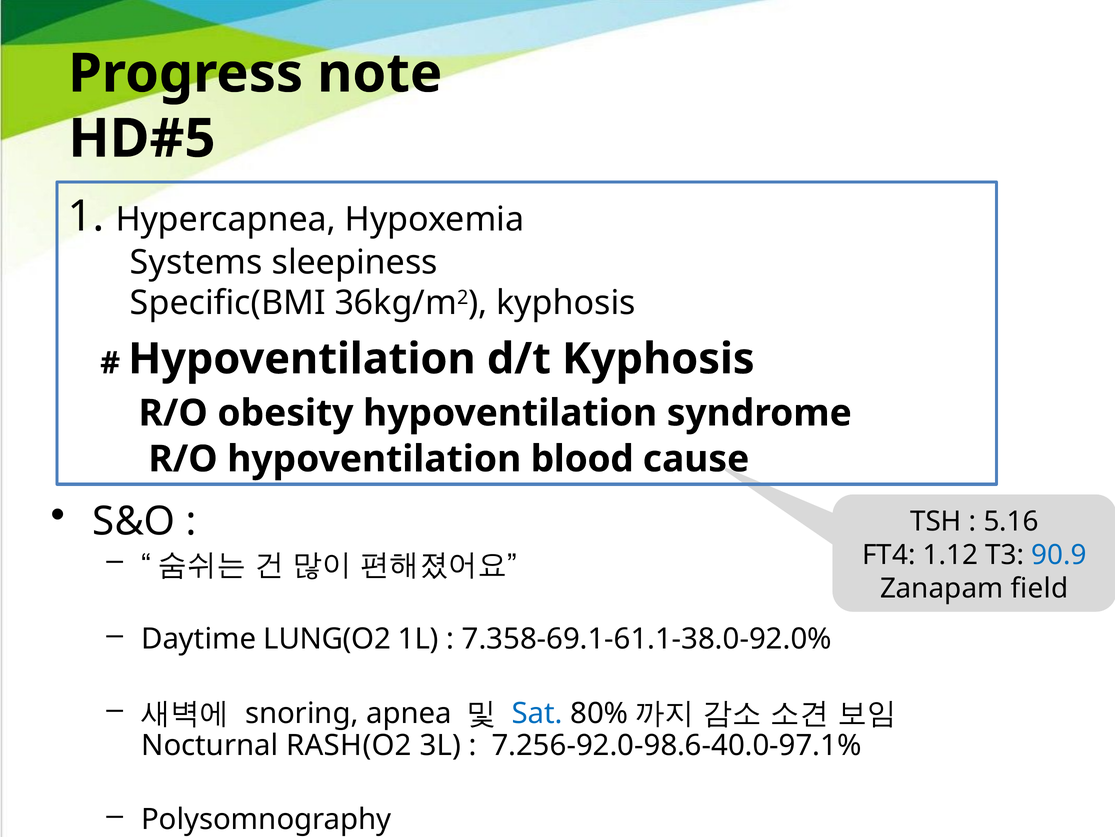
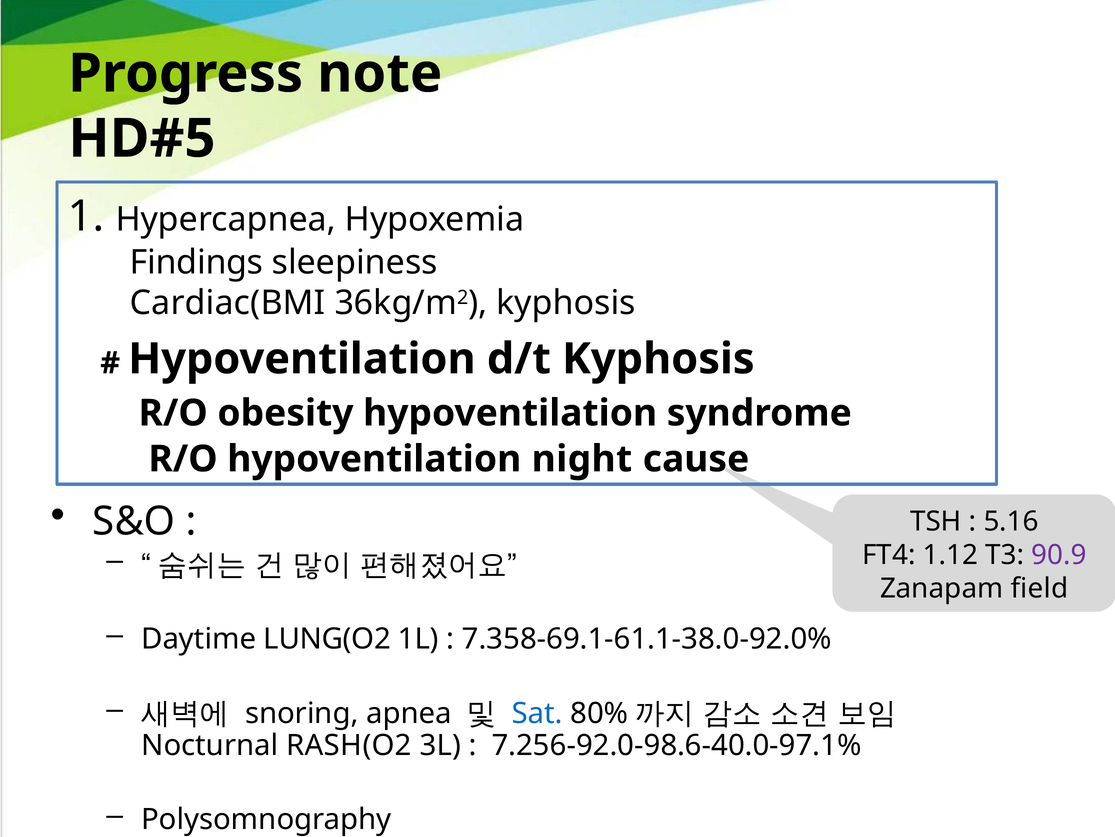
Systems: Systems -> Findings (197, 262)
Specific(BMI: Specific(BMI -> Cardiac(BMI (228, 303)
blood: blood -> night (582, 459)
90.9 colour: blue -> purple (1059, 555)
